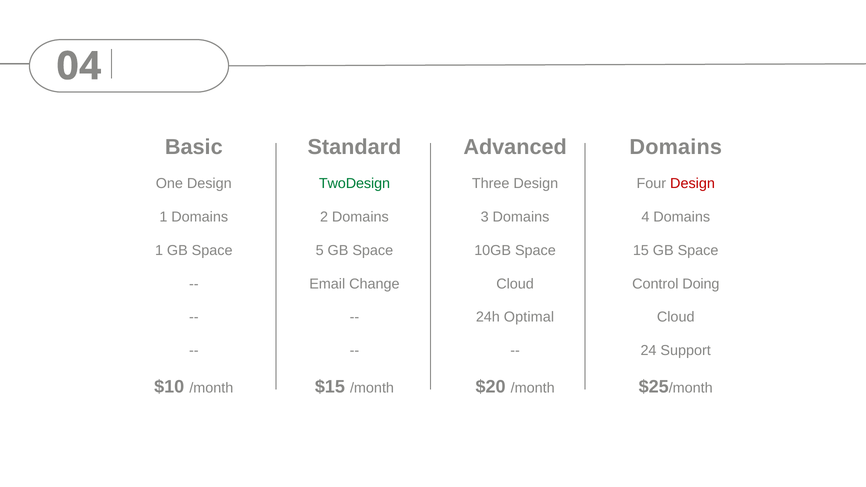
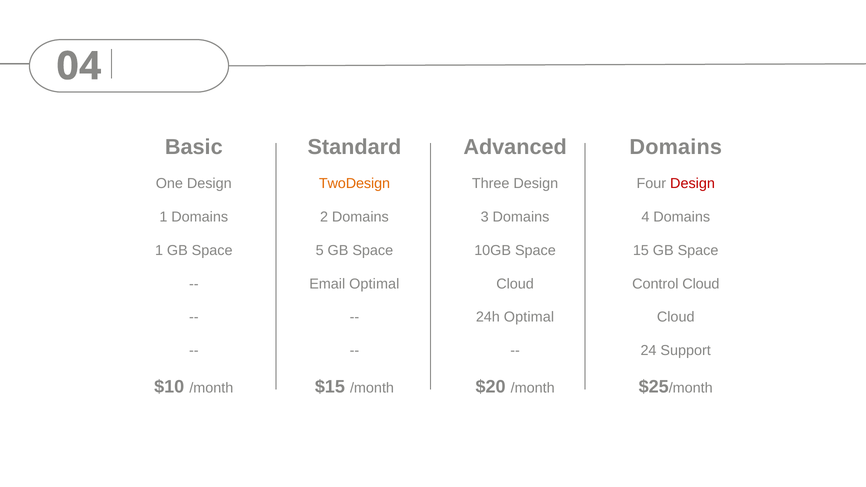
TwoDesign colour: green -> orange (354, 183)
Email Change: Change -> Optimal (374, 284)
Control Doing: Doing -> Cloud (701, 284)
